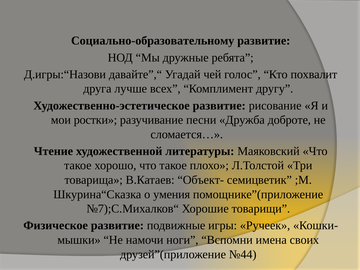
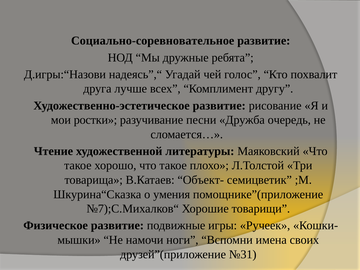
Социально-образовательному: Социально-образовательному -> Социально-соревновательное (153, 41)
давайте”,“: давайте”,“ -> надеясь”,“ (135, 74)
доброте: доброте -> очередь (289, 120)
№44: №44 -> №31 (243, 254)
